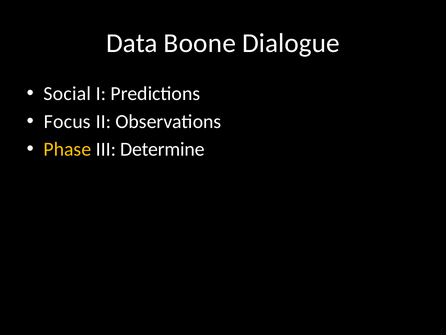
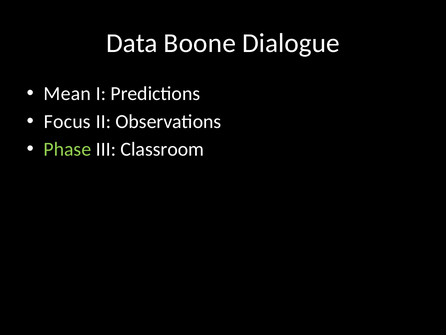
Social: Social -> Mean (67, 94)
Phase colour: yellow -> light green (67, 149)
Determine: Determine -> Classroom (162, 149)
